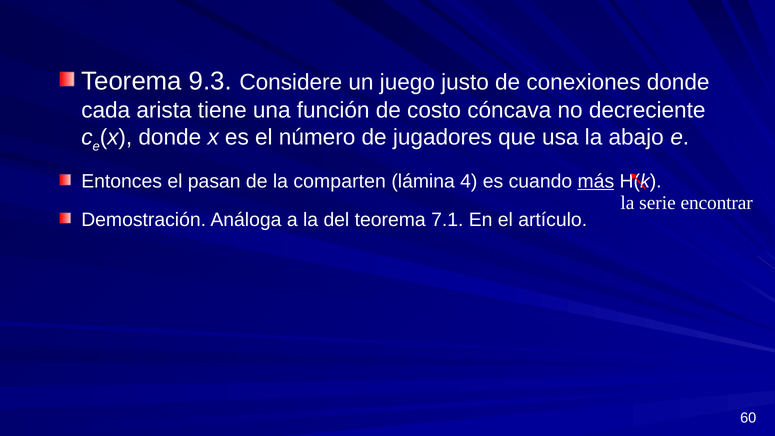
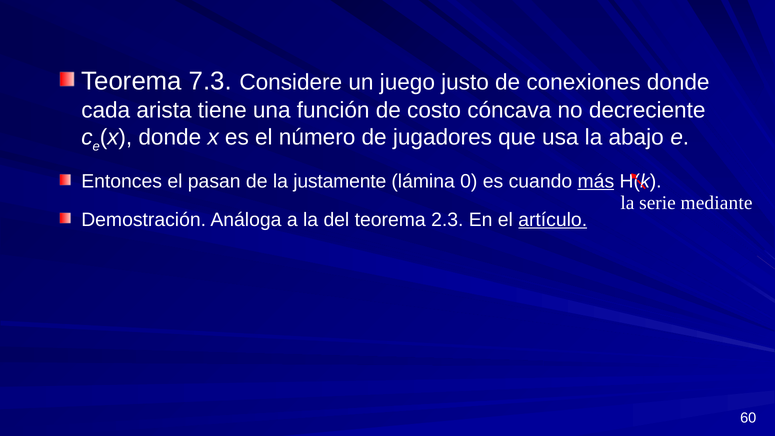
9.3: 9.3 -> 7.3 (210, 81)
comparten: comparten -> justamente (340, 181)
4: 4 -> 0 (469, 181)
encontrar: encontrar -> mediante (717, 203)
7.1: 7.1 -> 2.3 (447, 220)
artículo underline: none -> present (553, 220)
